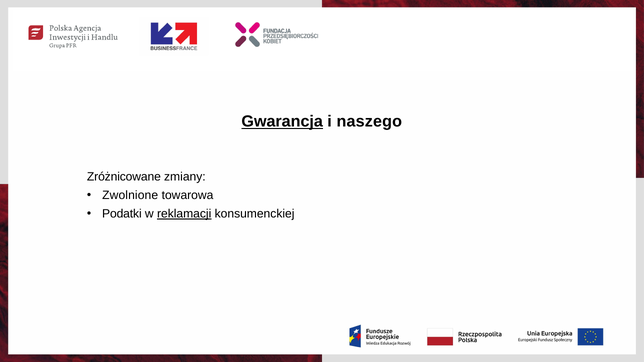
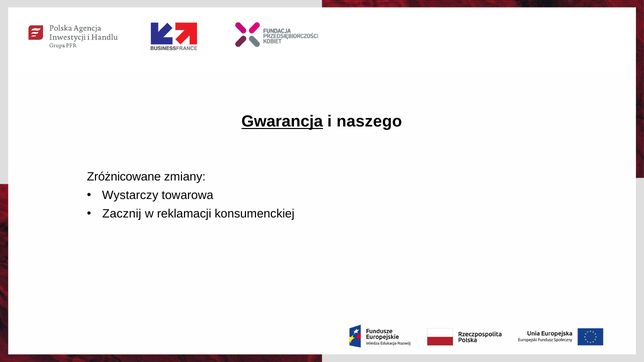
Zwolnione: Zwolnione -> Wystarczy (130, 195)
Podatki: Podatki -> Zacznij (122, 214)
reklamacji underline: present -> none (184, 214)
